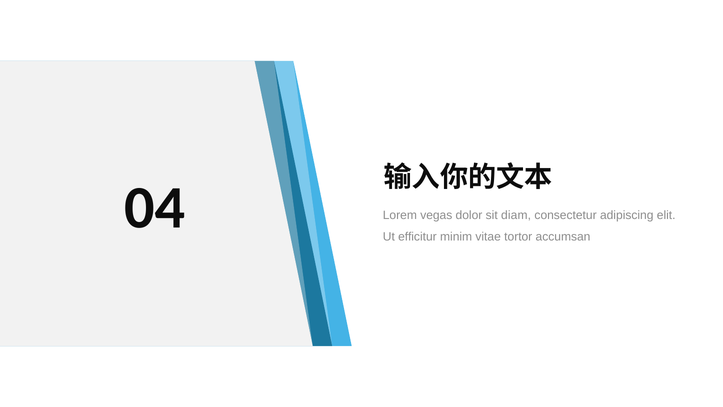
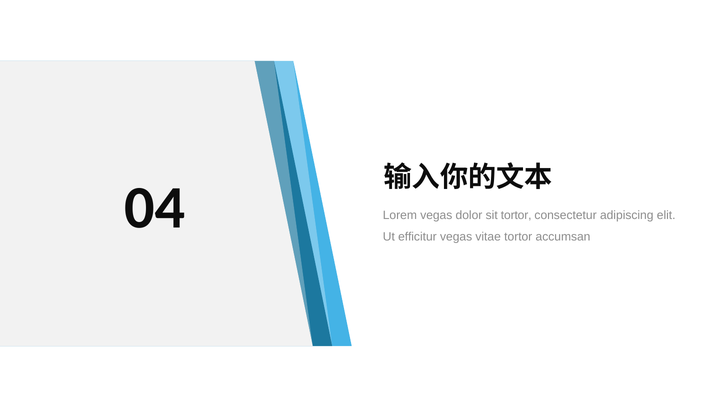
sit diam: diam -> tortor (516, 215)
efficitur minim: minim -> vegas (456, 237)
